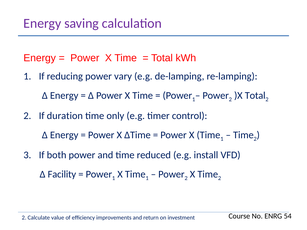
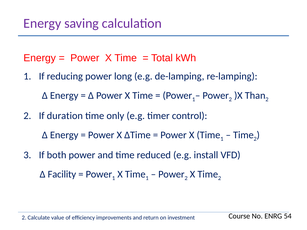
vary: vary -> long (123, 76)
)X Total: Total -> Than (255, 96)
